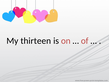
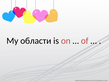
thirteen: thirteen -> области (36, 41)
